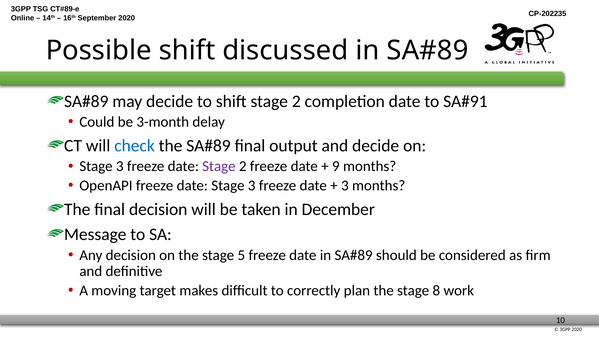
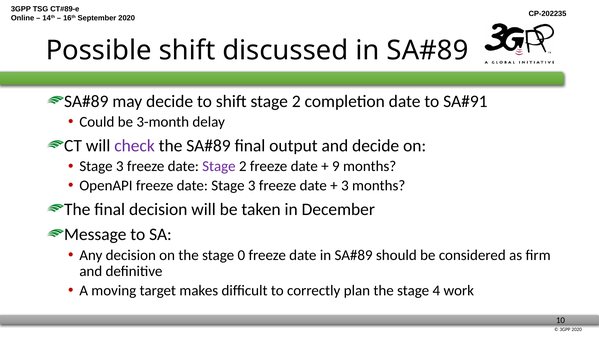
check colour: blue -> purple (135, 146)
5: 5 -> 0 (241, 255)
8: 8 -> 4 (436, 291)
